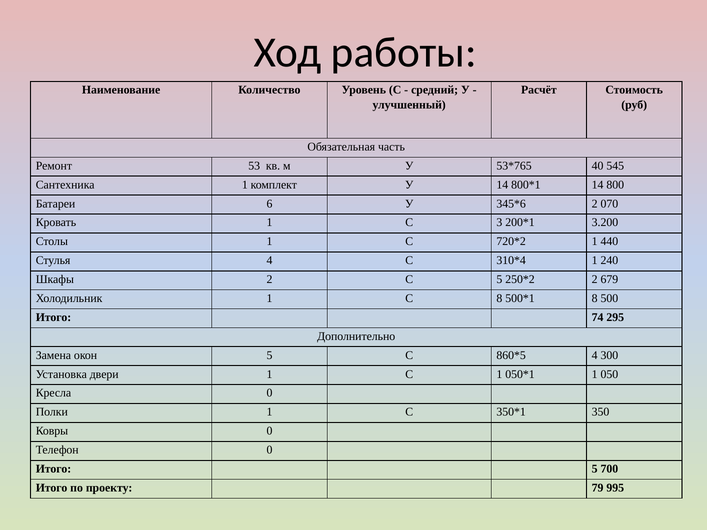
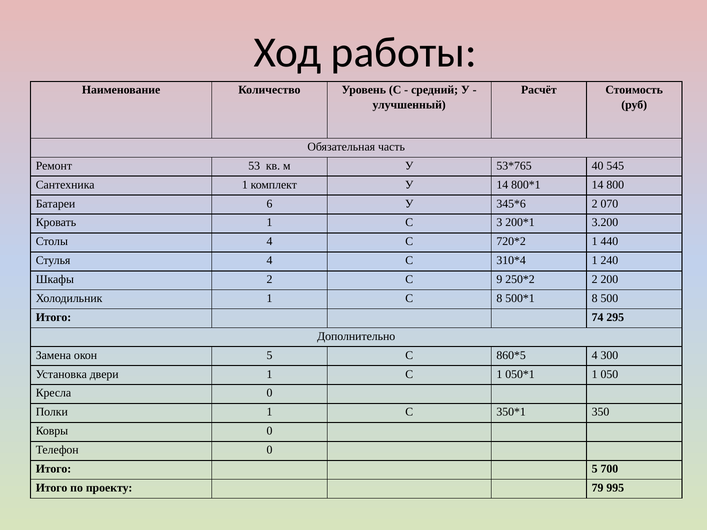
Столы 1: 1 -> 4 (269, 242)
С 5: 5 -> 9 (499, 280)
679: 679 -> 200 (609, 280)
